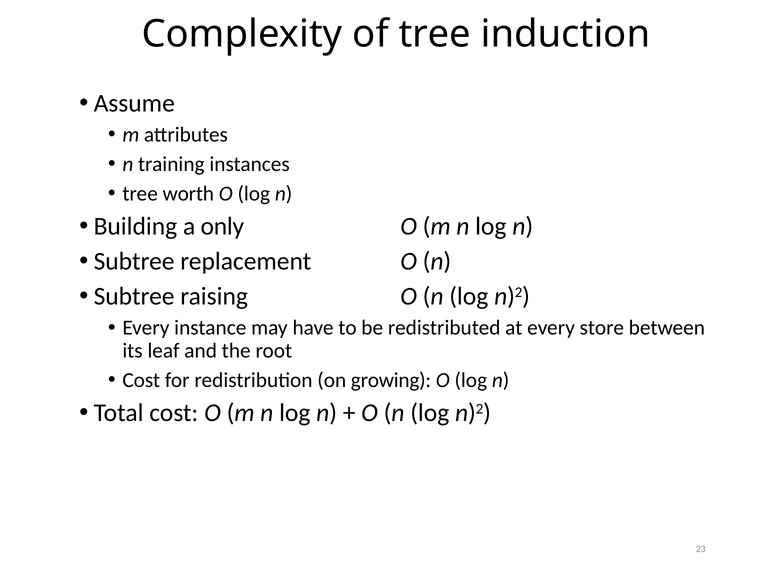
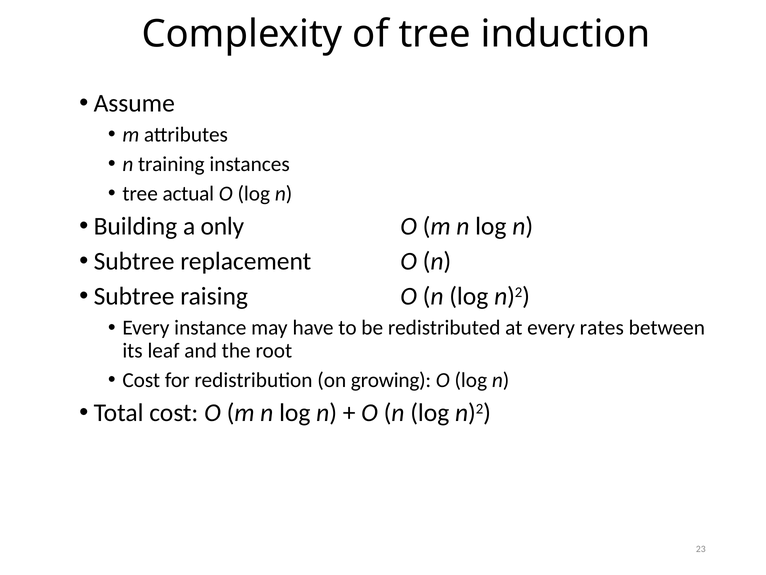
worth: worth -> actual (188, 193)
store: store -> rates (602, 328)
